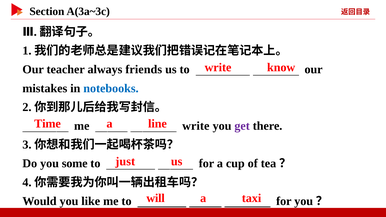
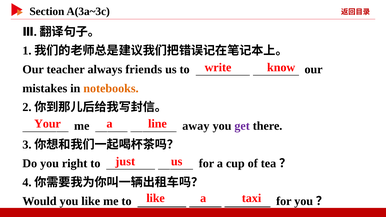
notebooks colour: blue -> orange (111, 88)
Time: Time -> Your (48, 124)
me write: write -> away (196, 126)
some: some -> right (75, 164)
will: will -> like (156, 198)
